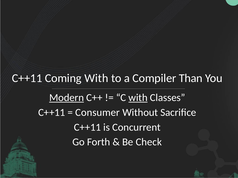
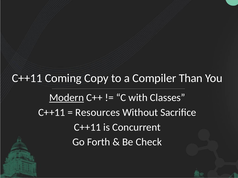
Coming With: With -> Copy (96, 78)
with underline: present -> none (138, 98)
Consumer: Consumer -> Resources (98, 113)
